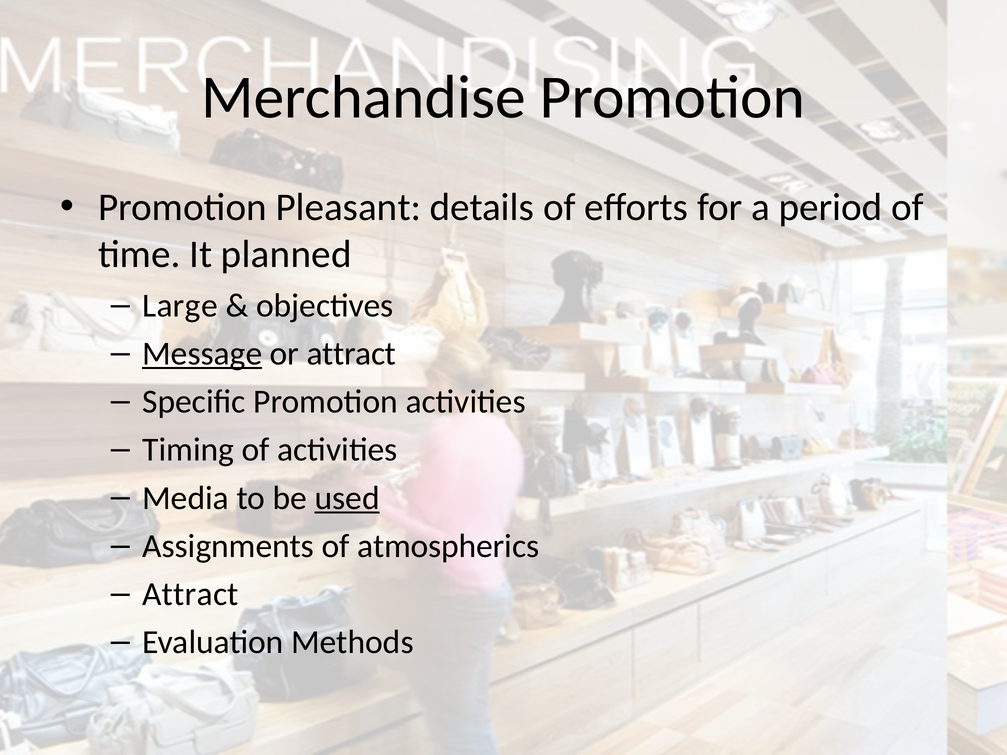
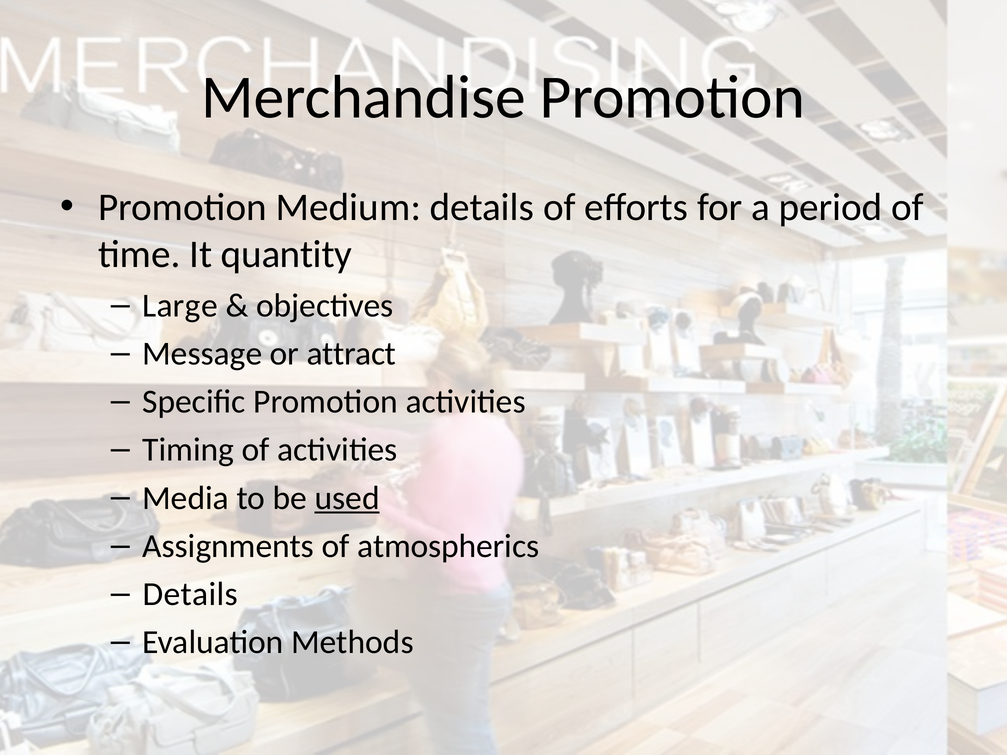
Pleasant: Pleasant -> Medium (348, 208)
planned: planned -> quantity (287, 255)
Message underline: present -> none (202, 354)
Attract: Attract -> Details (190, 594)
